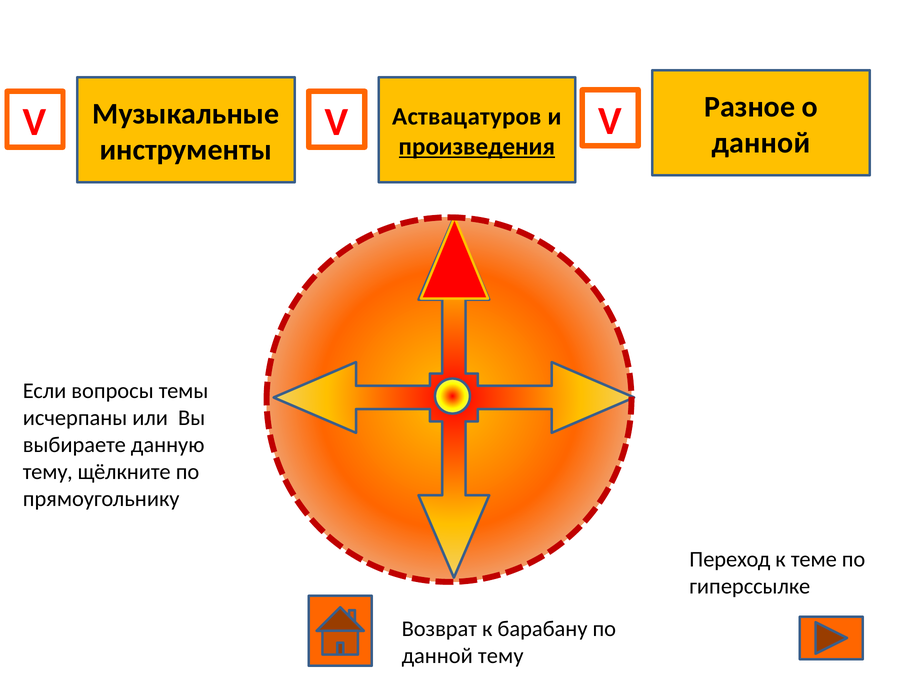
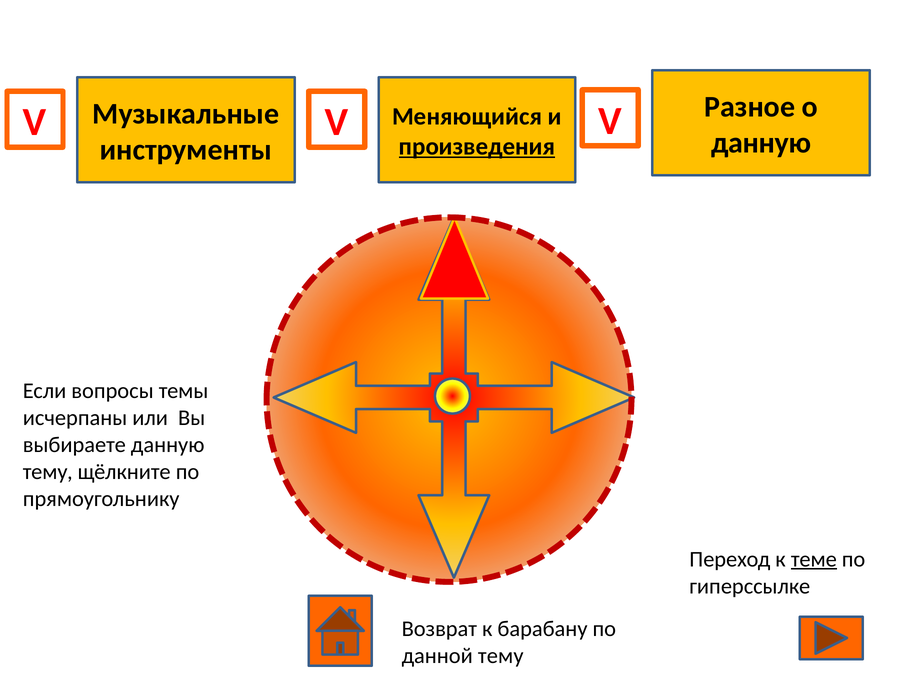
Аствацатуров: Аствацатуров -> Меняющийся (467, 117)
данной: данной -> данную (761, 143)
теме underline: none -> present (814, 560)
